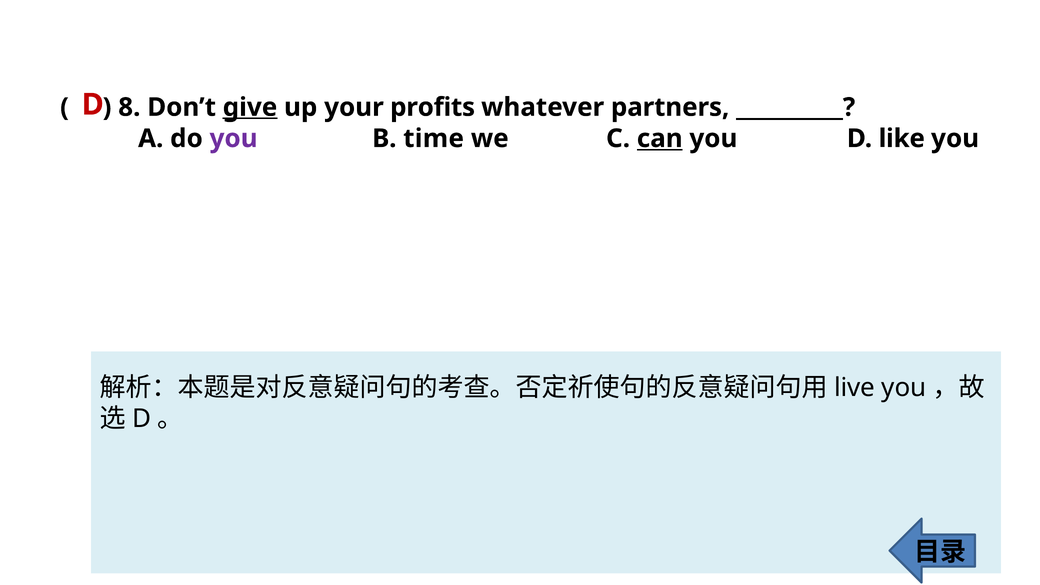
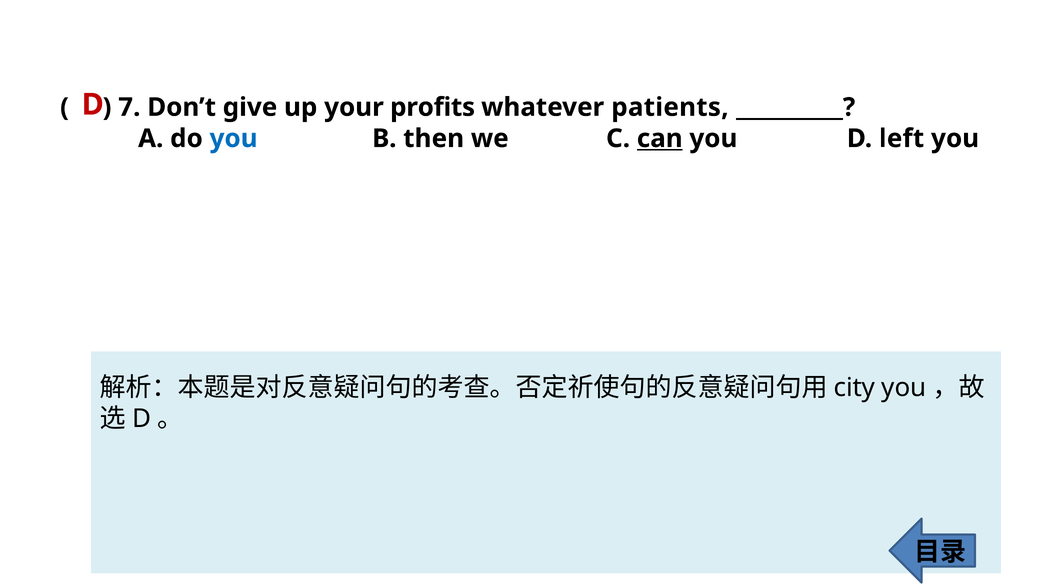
8: 8 -> 7 (129, 107)
give underline: present -> none (250, 107)
partners: partners -> patients (670, 107)
you colour: purple -> blue (234, 138)
time: time -> then (434, 138)
like: like -> left (901, 138)
live: live -> city (854, 388)
